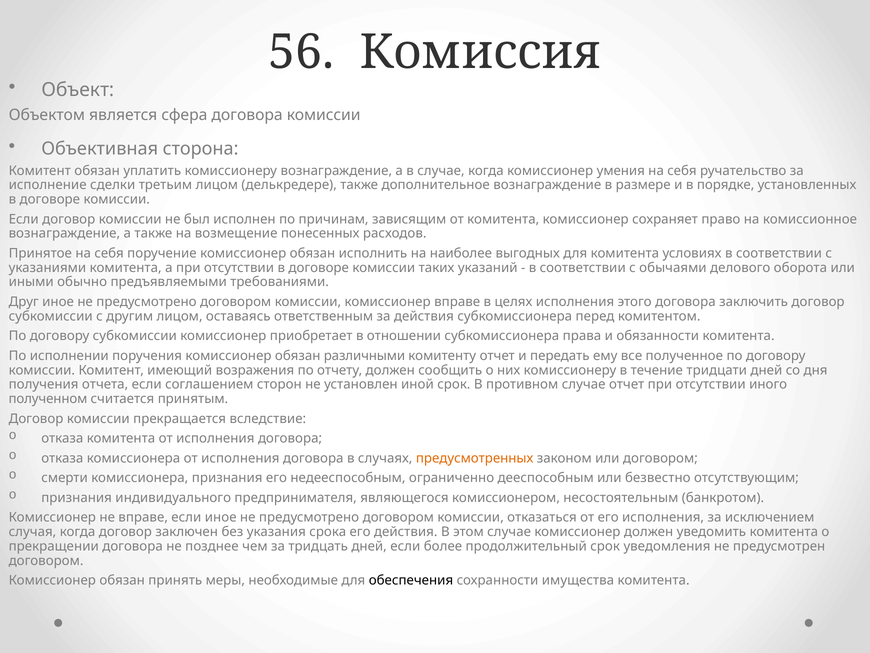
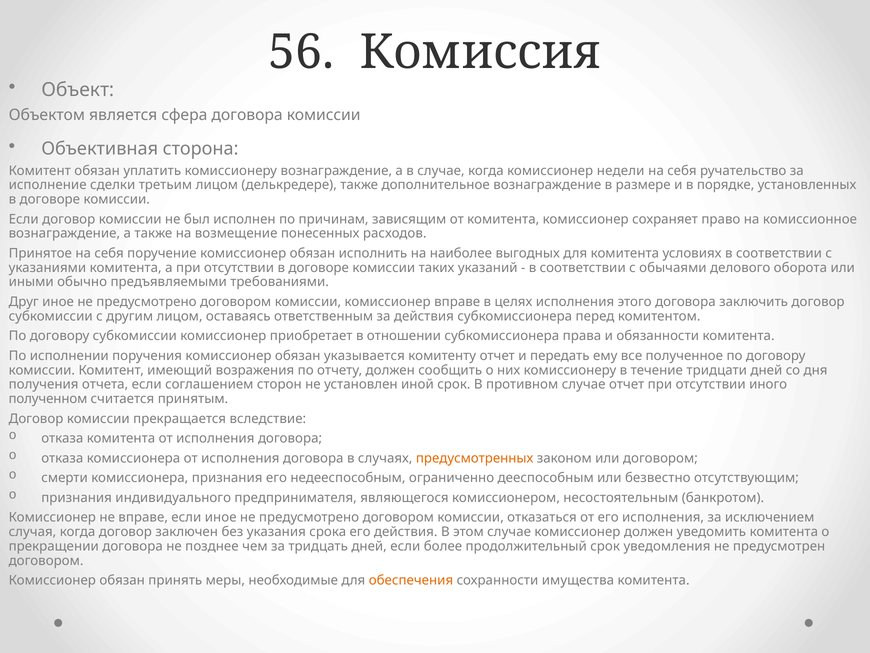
умения: умения -> недели (621, 171)
различными: различными -> указывается (364, 356)
обеспечения colour: black -> orange (411, 580)
